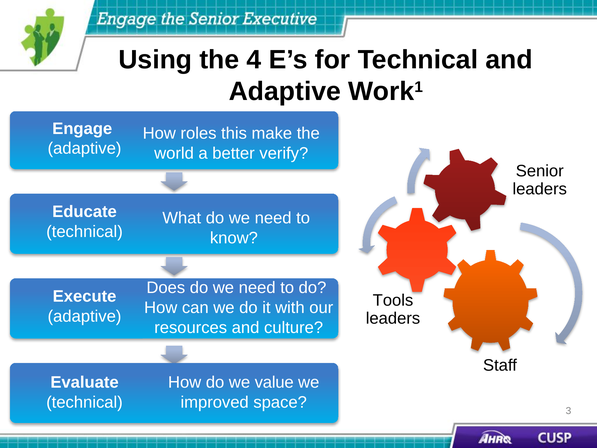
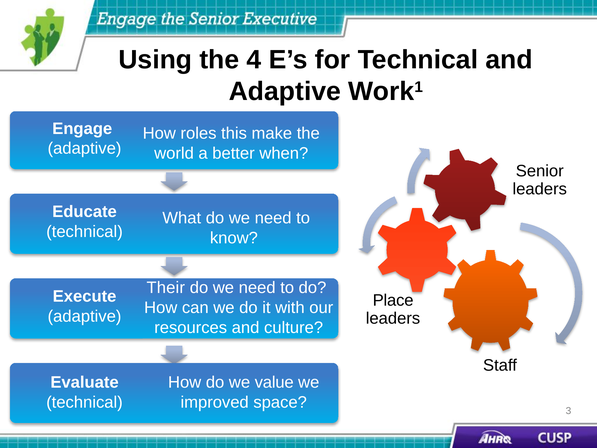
verify: verify -> when (284, 153)
Does: Does -> Their (166, 288)
Tools: Tools -> Place (393, 300)
